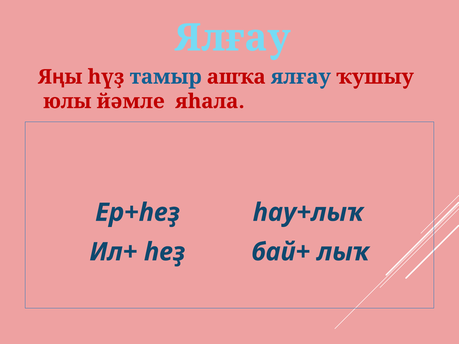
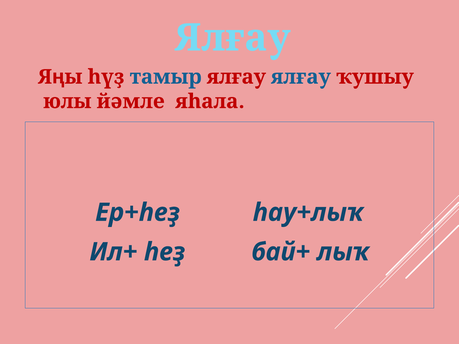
тамыр ашҡа: ашҡа -> ялғау (236, 77)
